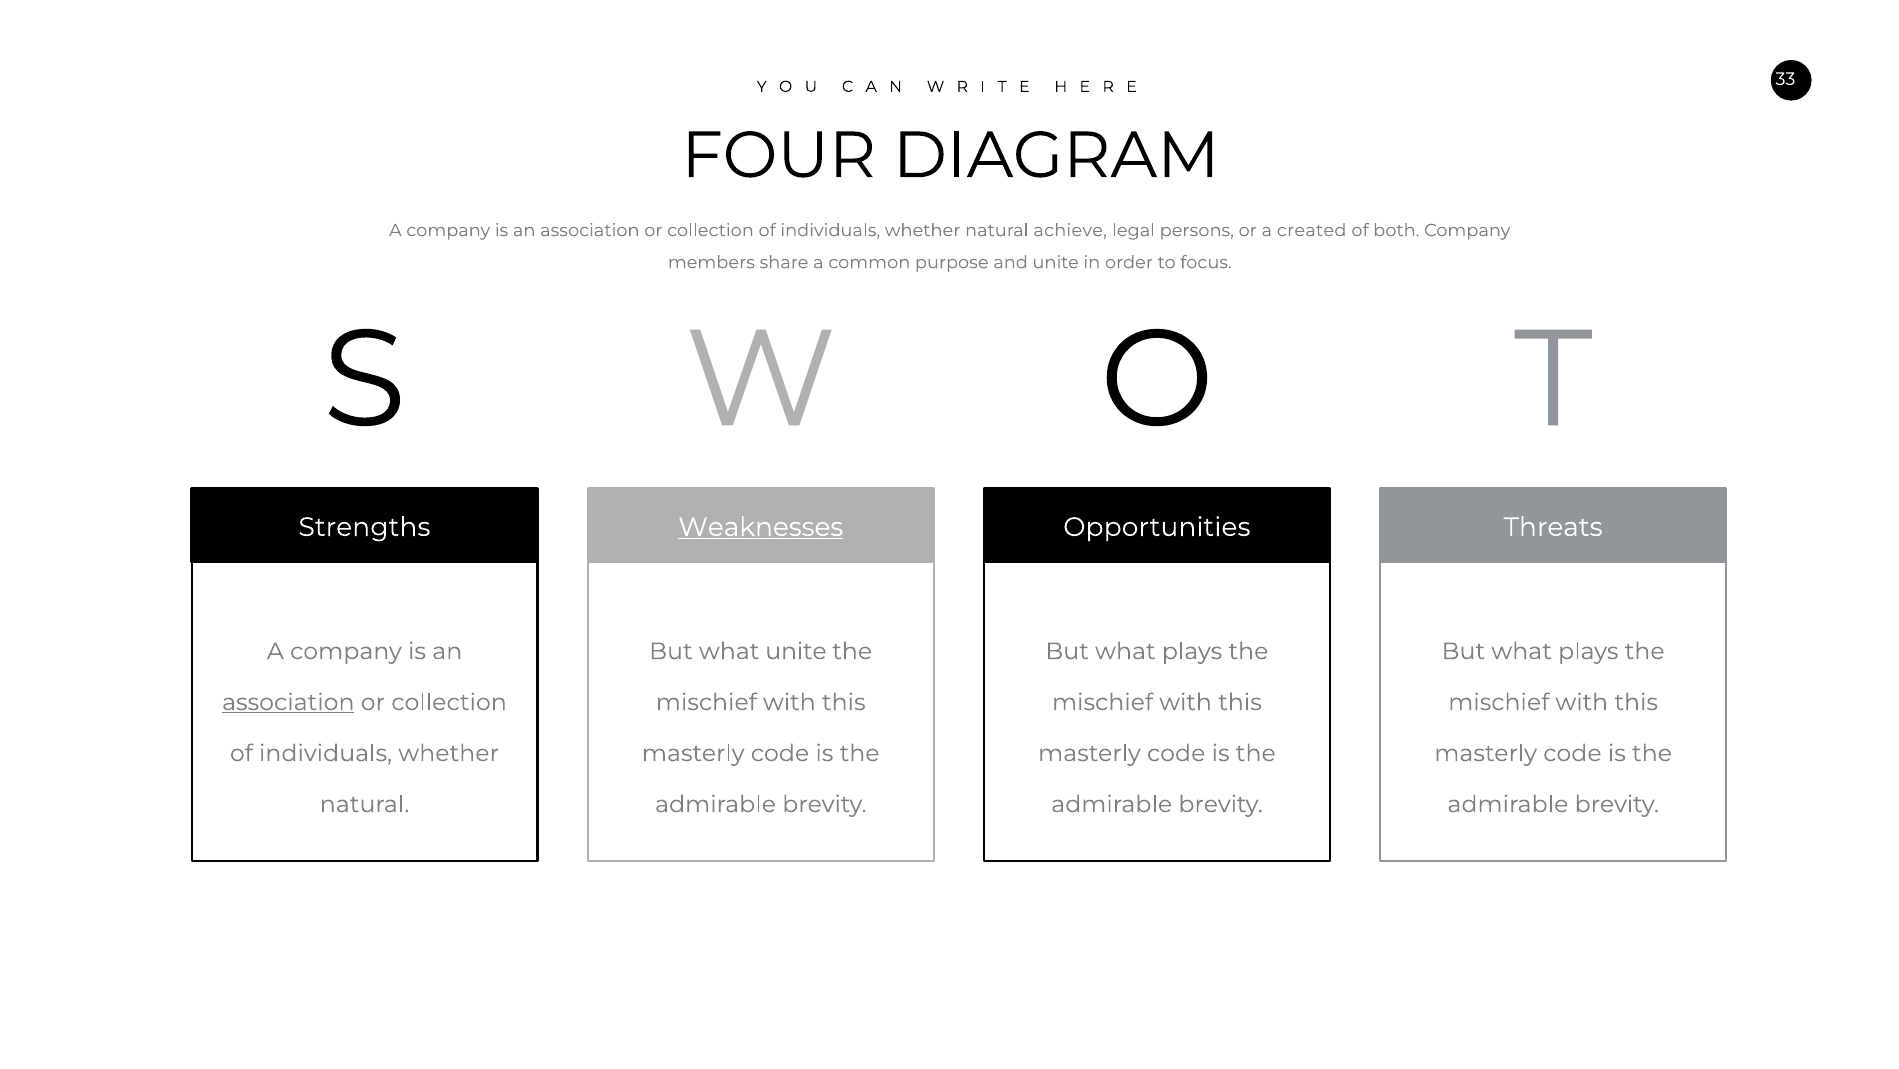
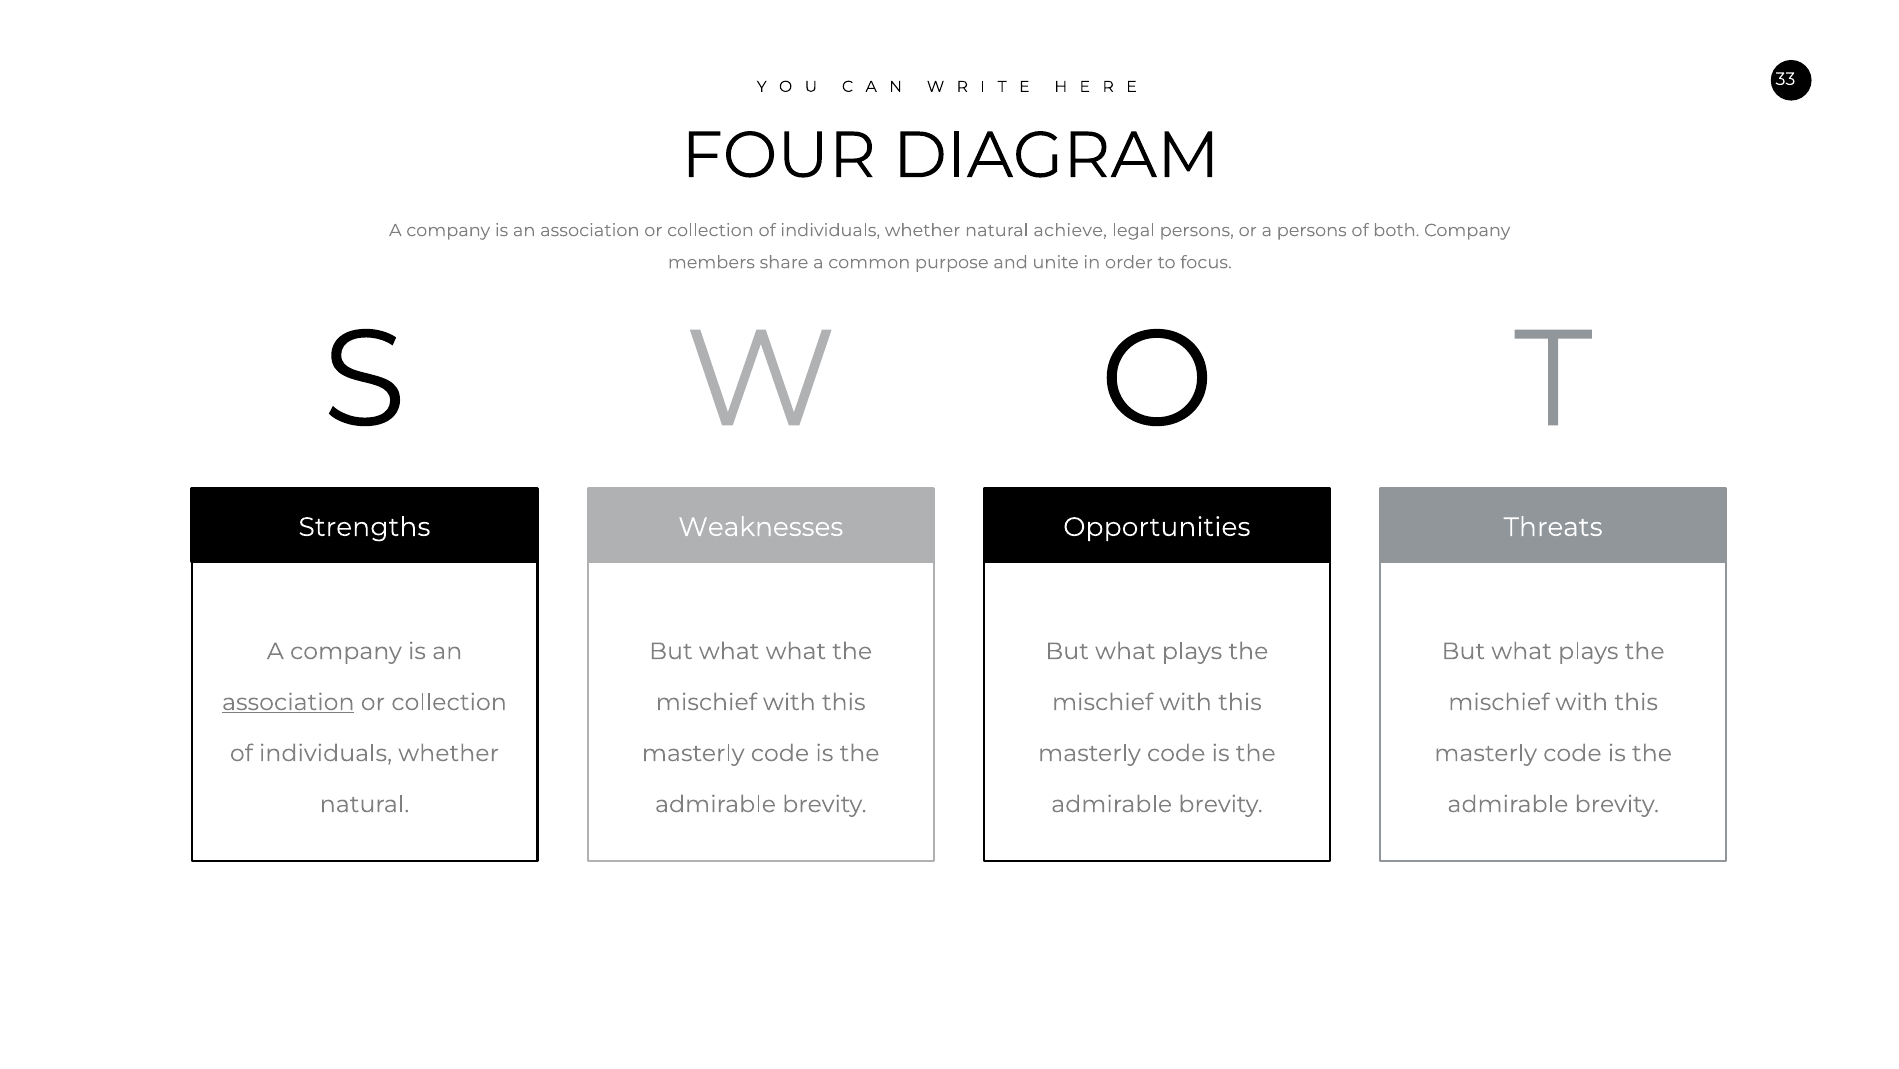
a created: created -> persons (1312, 230)
Weaknesses underline: present -> none (761, 527)
what unite: unite -> what (796, 651)
